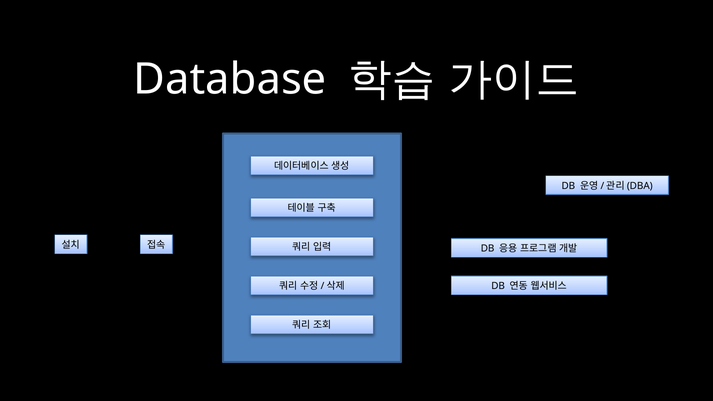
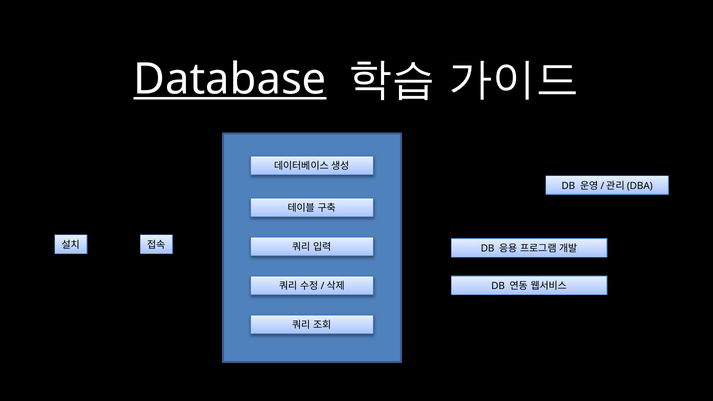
Database underline: none -> present (230, 79)
